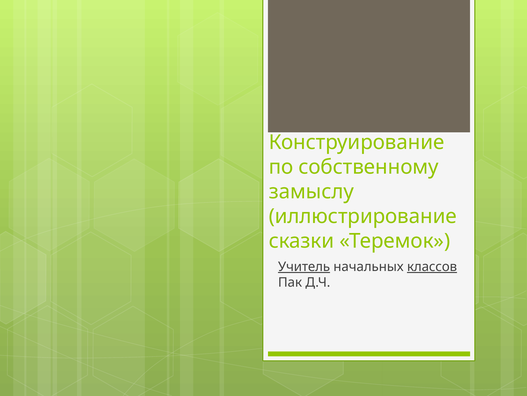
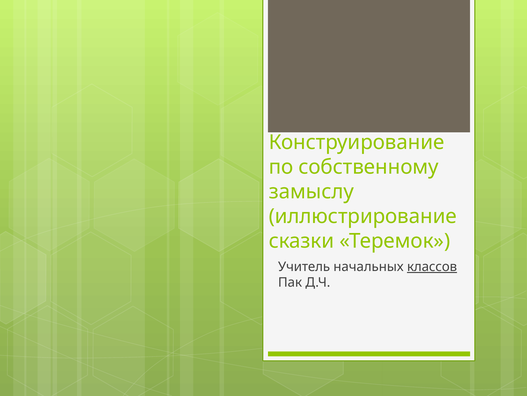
Учитель underline: present -> none (304, 266)
